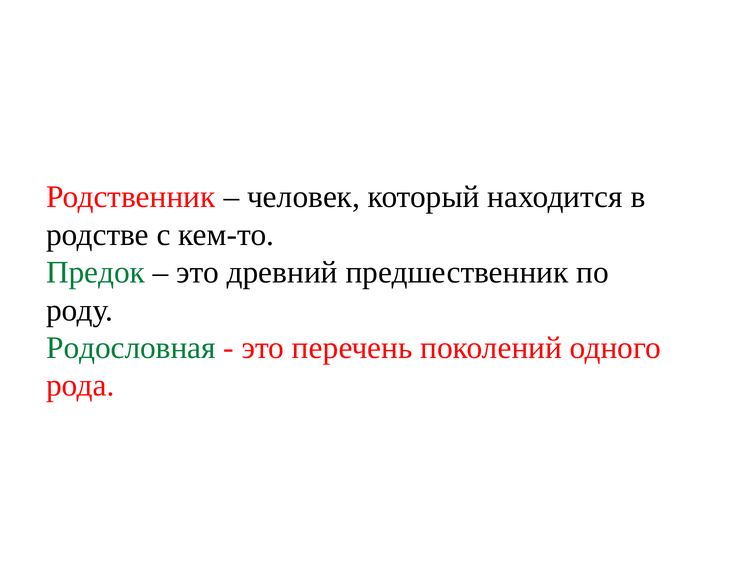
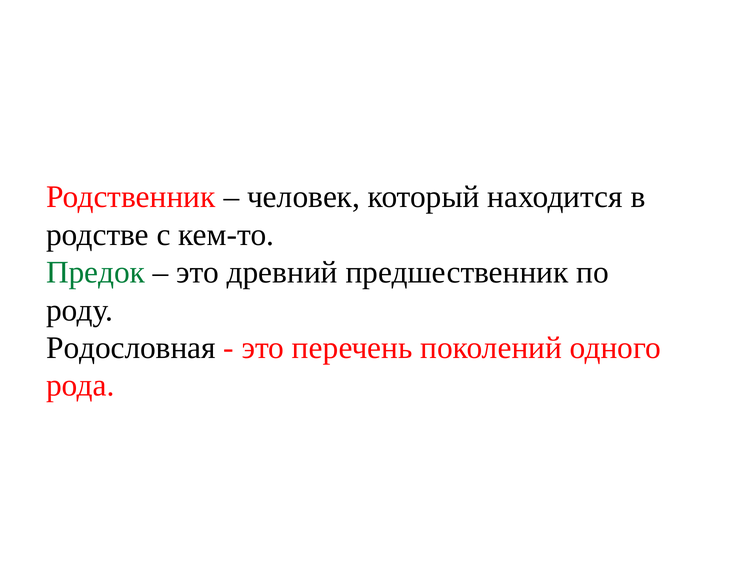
Родословная colour: green -> black (131, 348)
